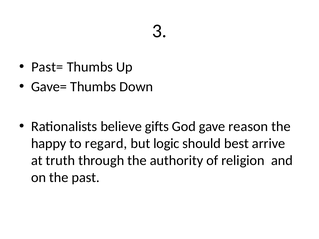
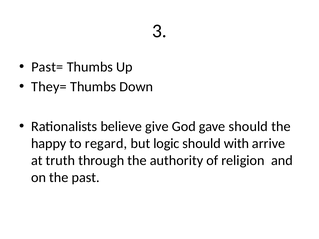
Gave=: Gave= -> They= (49, 87)
gifts: gifts -> give (157, 126)
gave reason: reason -> should (248, 126)
best: best -> with (237, 144)
